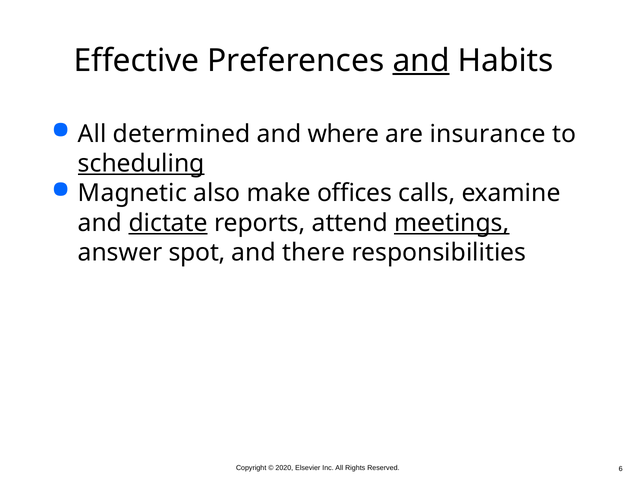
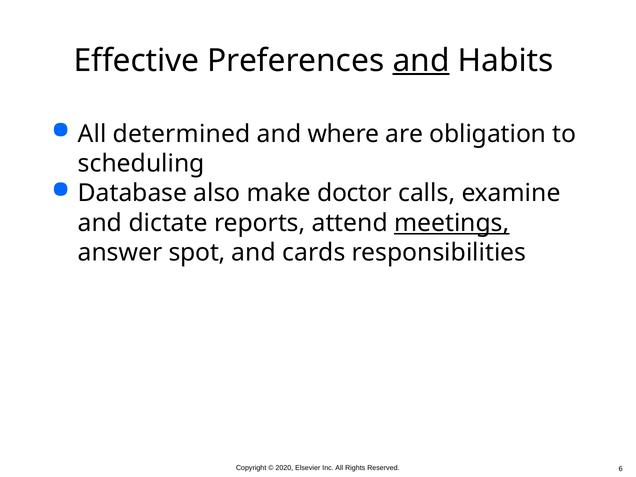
insurance: insurance -> obligation (488, 134)
scheduling underline: present -> none (141, 164)
Magnetic: Magnetic -> Database (133, 193)
offices: offices -> doctor (355, 193)
dictate underline: present -> none (168, 223)
there: there -> cards (314, 253)
